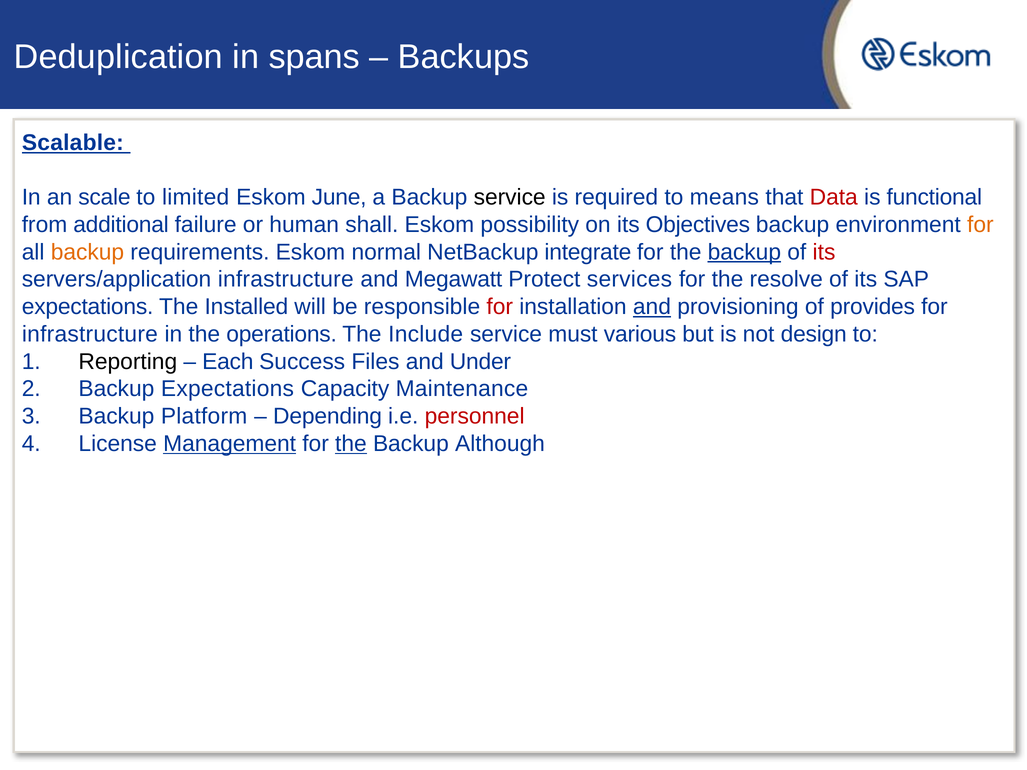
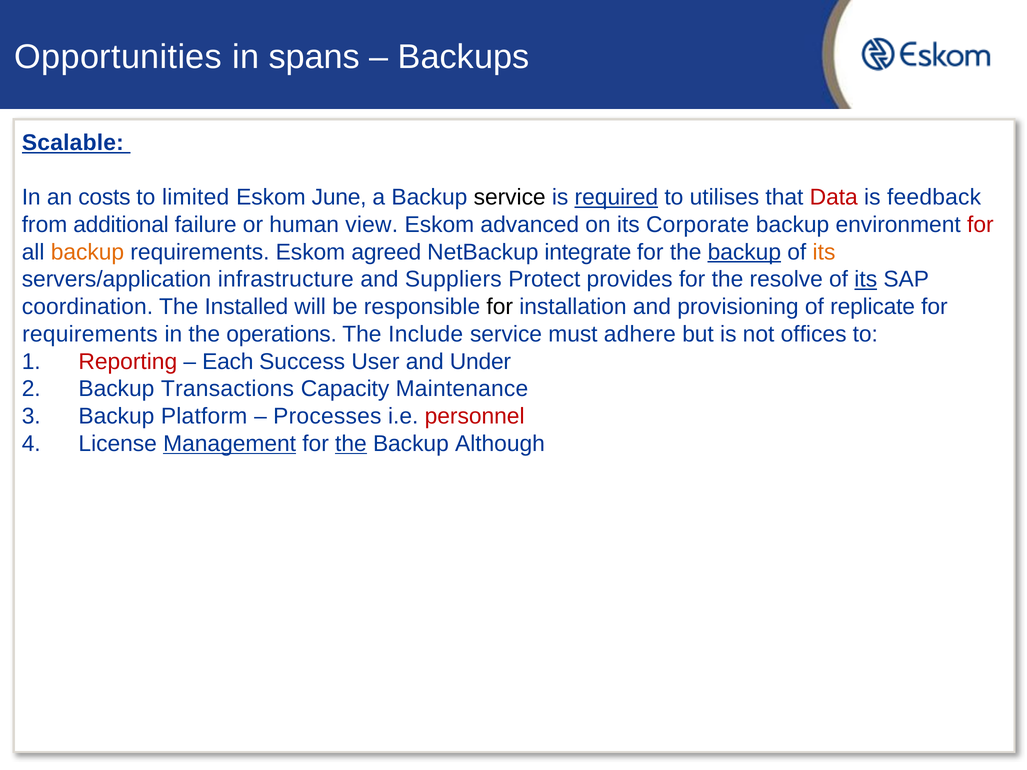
Deduplication: Deduplication -> Opportunities (118, 57)
scale: scale -> costs (104, 197)
required underline: none -> present (616, 197)
means: means -> utilises (724, 197)
functional: functional -> feedback (934, 197)
shall: shall -> view (372, 225)
possibility: possibility -> advanced (530, 225)
Objectives: Objectives -> Corporate (698, 225)
for colour: orange -> red (980, 225)
normal: normal -> agreed (386, 252)
its colour: red -> orange (824, 252)
Megawatt: Megawatt -> Suppliers (453, 280)
services: services -> provides (630, 280)
its underline: none -> present (866, 280)
expectations: expectations -> coordination (87, 307)
for colour: red -> black (500, 307)
and underline: present -> none (652, 307)
provides: provides -> replicate (873, 307)
infrastructure: infrastructure -> requirements (90, 334)
various: various -> adhere (640, 334)
design: design -> offices (814, 334)
Reporting colour: black -> red (128, 362)
Files: Files -> User (375, 362)
Backup Expectations: Expectations -> Transactions (227, 389)
Depending: Depending -> Processes (327, 416)
